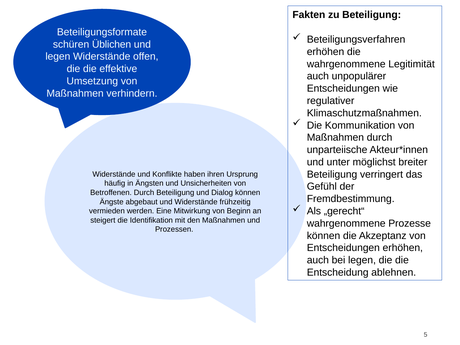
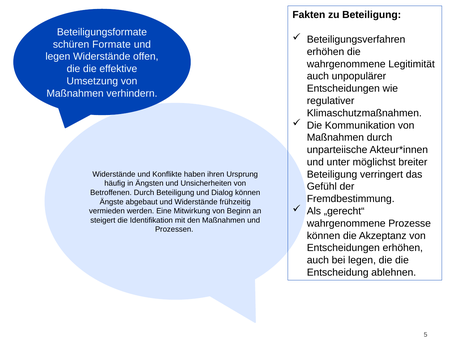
Üblichen: Üblichen -> Formate (111, 44)
